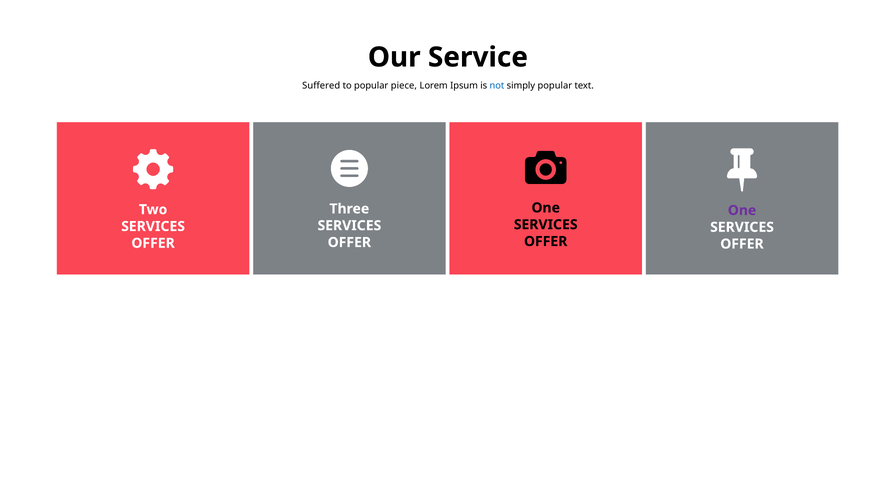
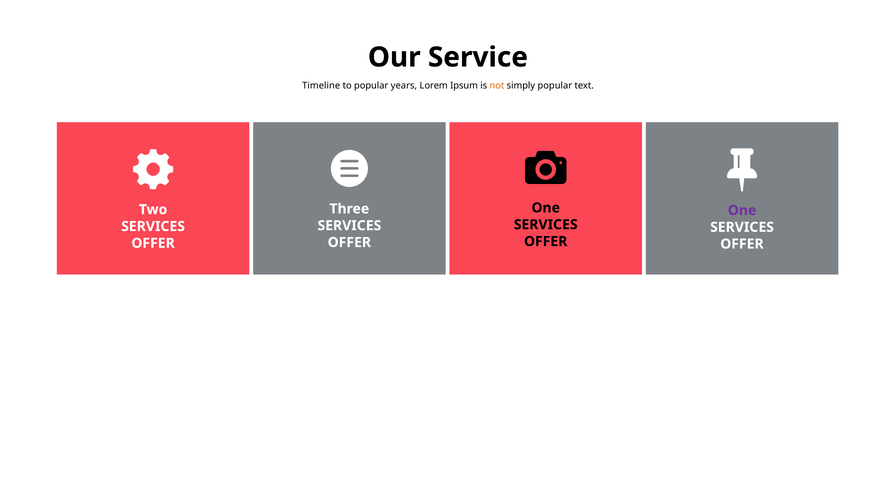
Suffered: Suffered -> Timeline (321, 86)
piece: piece -> years (404, 86)
not colour: blue -> orange (497, 86)
